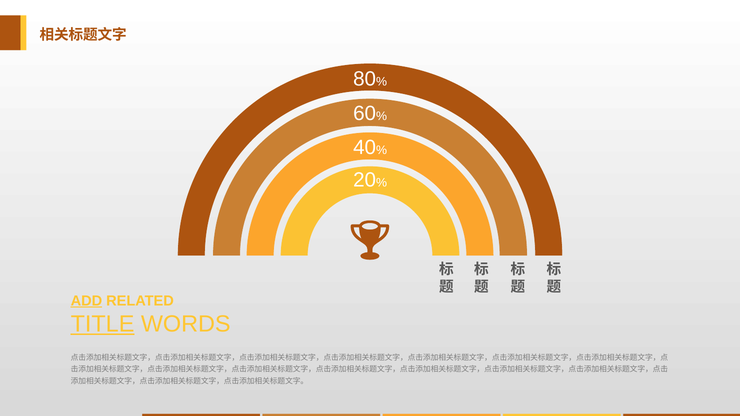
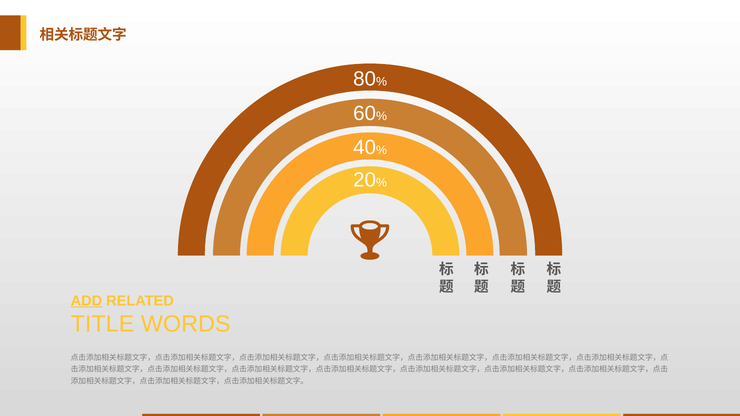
TITLE underline: present -> none (103, 324)
